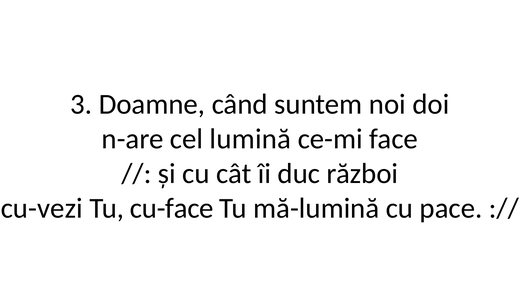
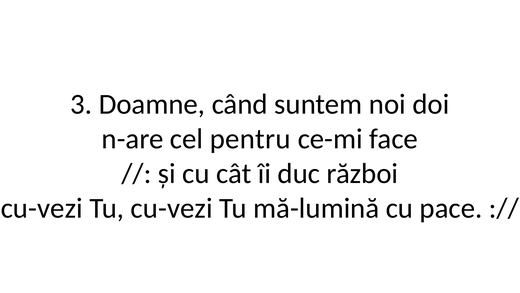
lumină: lumină -> pentru (250, 139)
Tu cu-face: cu-face -> cu-vezi (172, 208)
